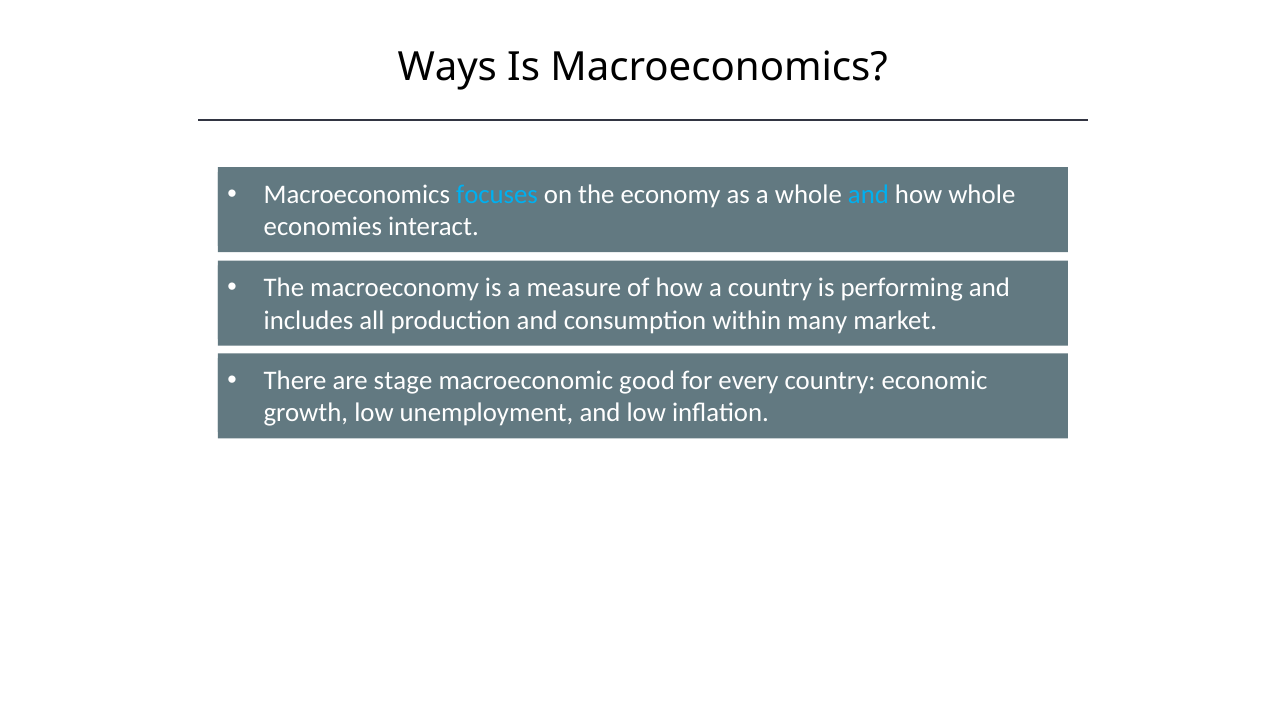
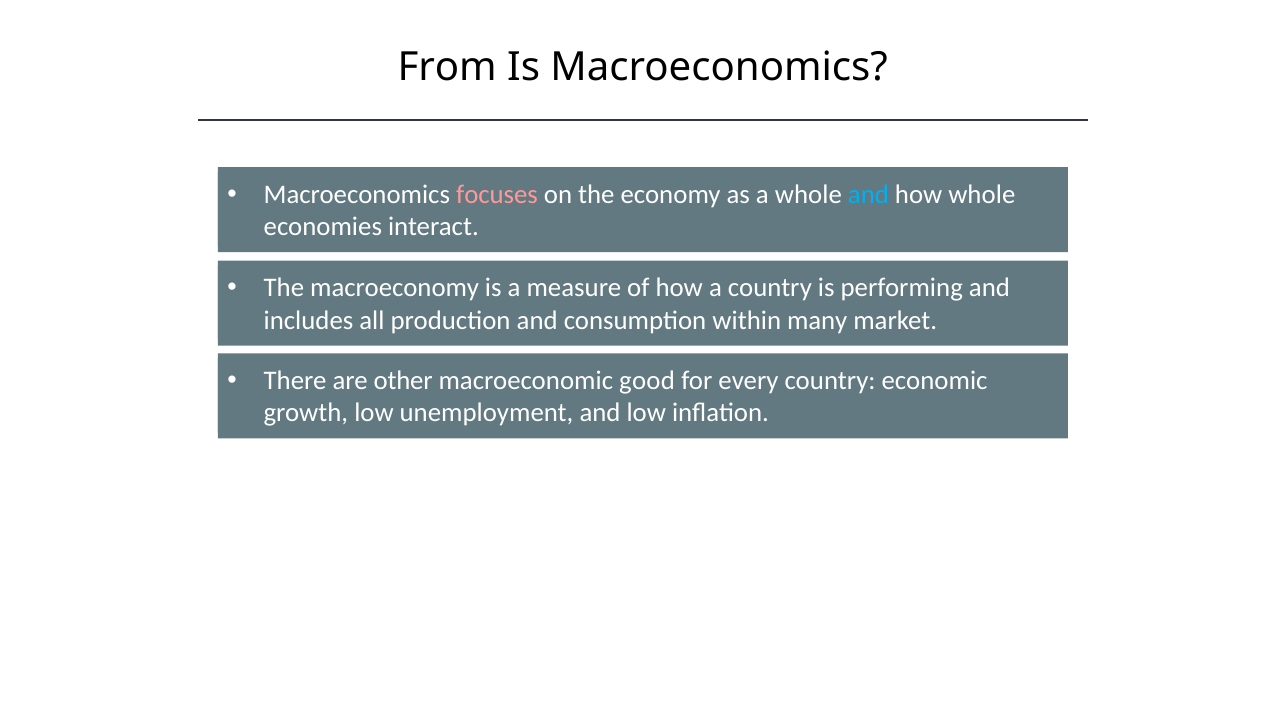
Ways: Ways -> From (447, 67)
focuses colour: light blue -> pink (497, 195)
stage: stage -> other (403, 381)
